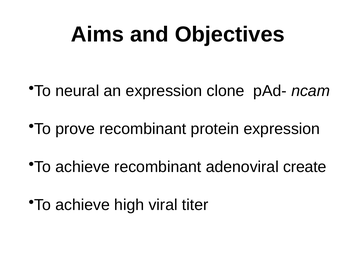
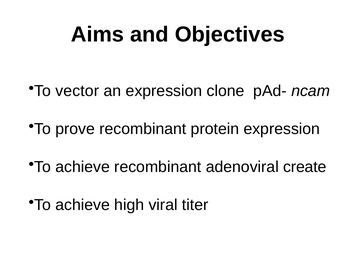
neural: neural -> vector (77, 91)
